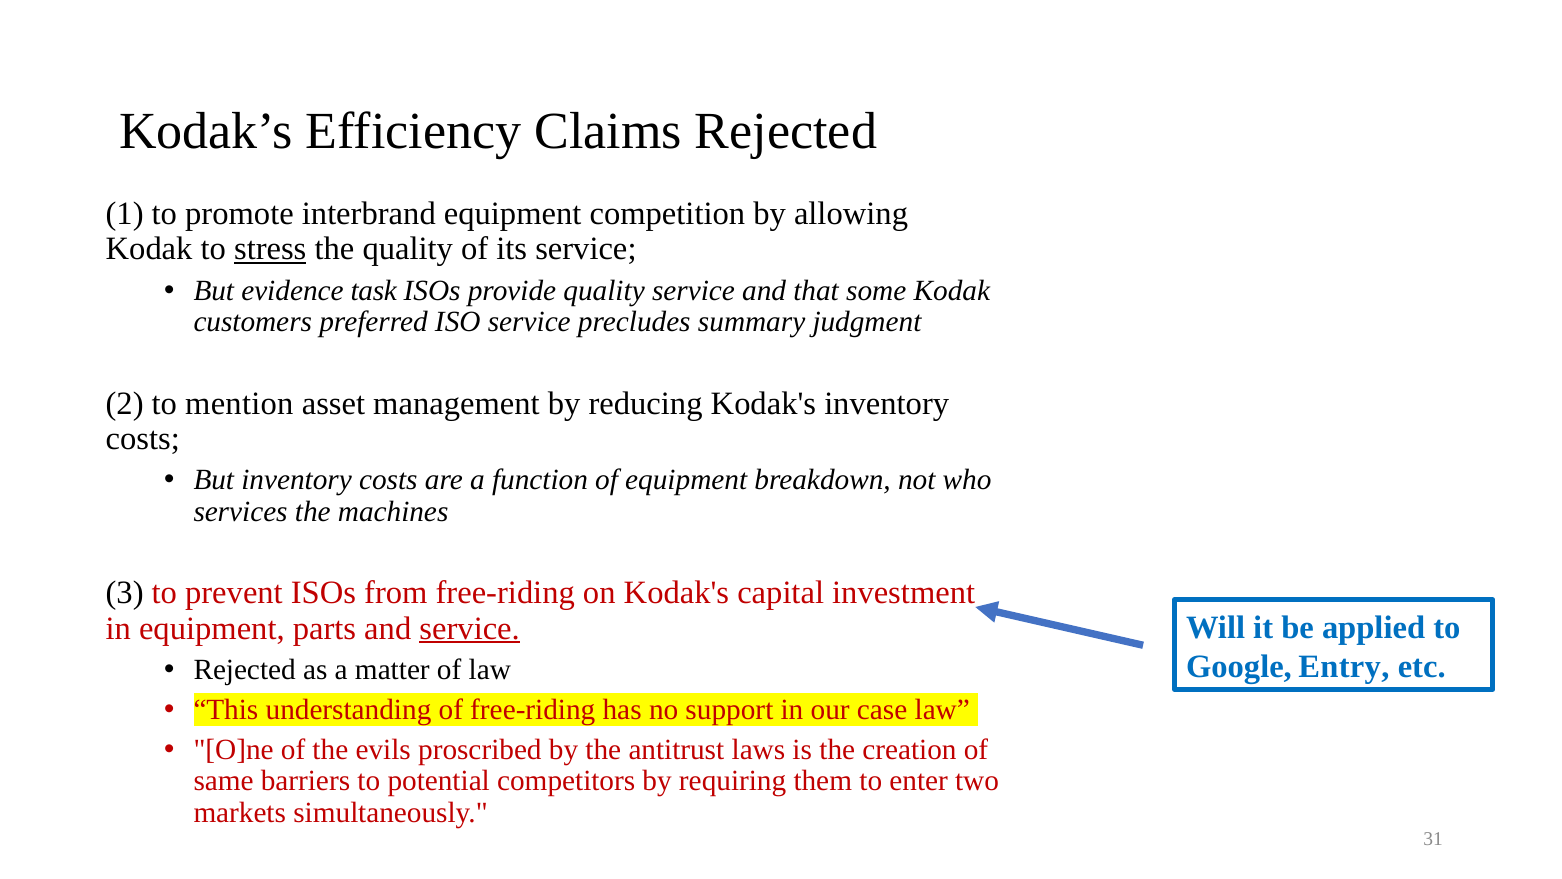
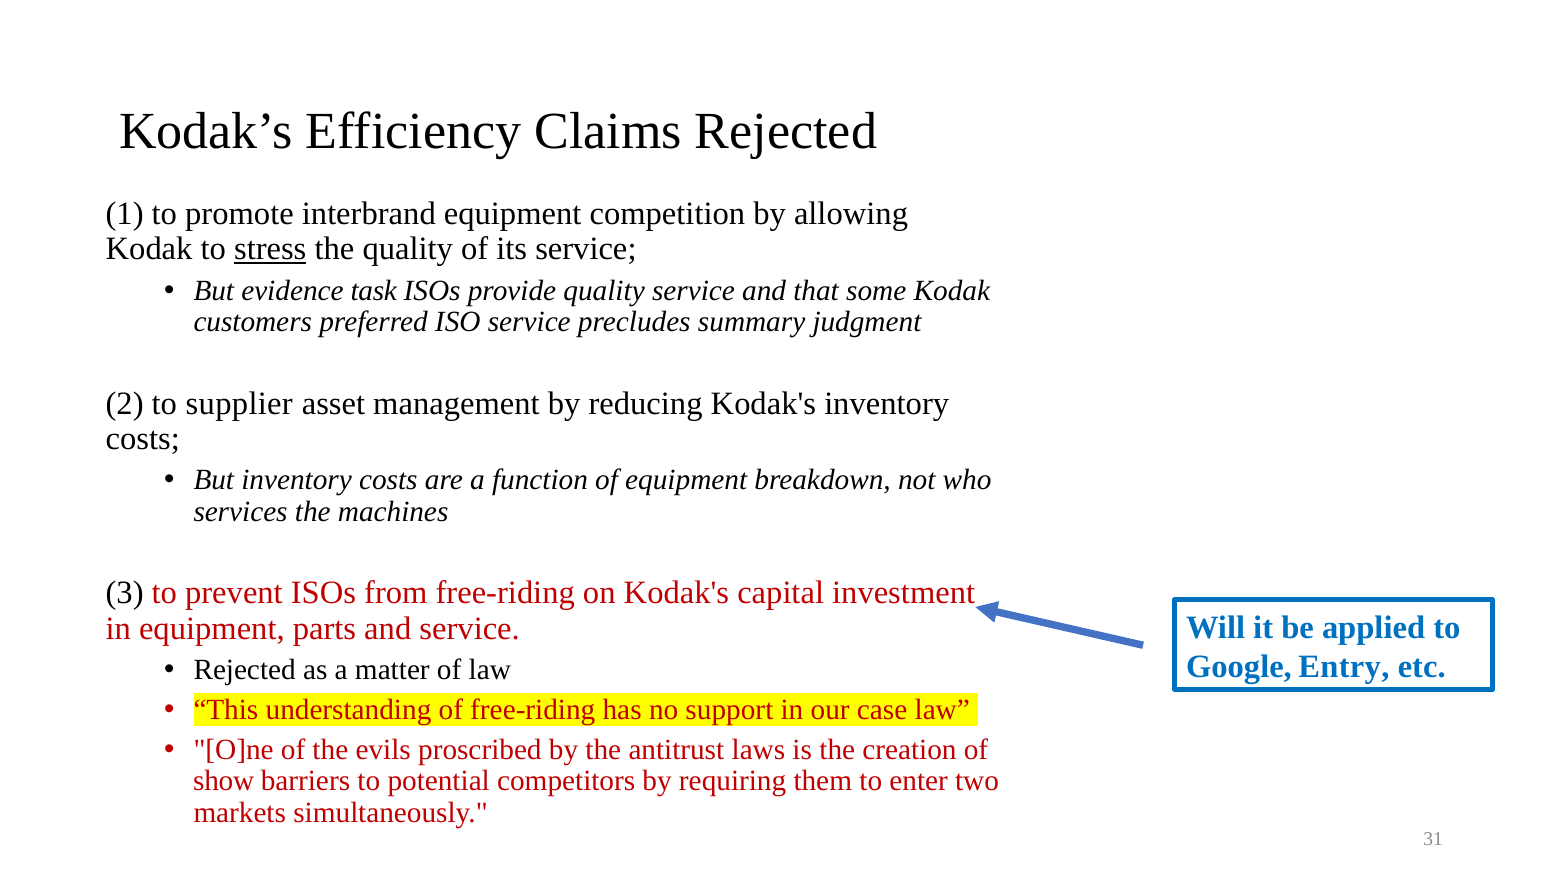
mention: mention -> supplier (239, 403)
service underline: present -> none (470, 628)
same: same -> show (224, 781)
